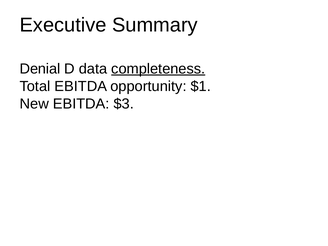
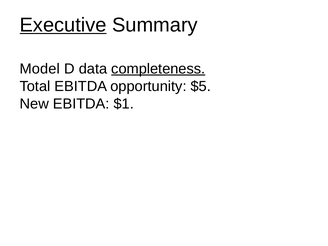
Executive underline: none -> present (63, 25)
Denial: Denial -> Model (40, 69)
$1: $1 -> $5 (201, 86)
$3: $3 -> $1 (124, 104)
